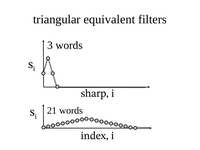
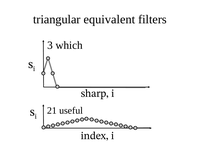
3 words: words -> which (69, 45)
21 words: words -> useful (71, 111)
